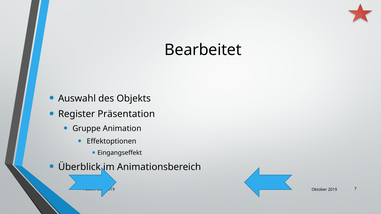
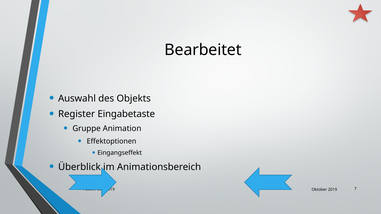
Präsentation: Präsentation -> Eingabetaste (126, 114)
